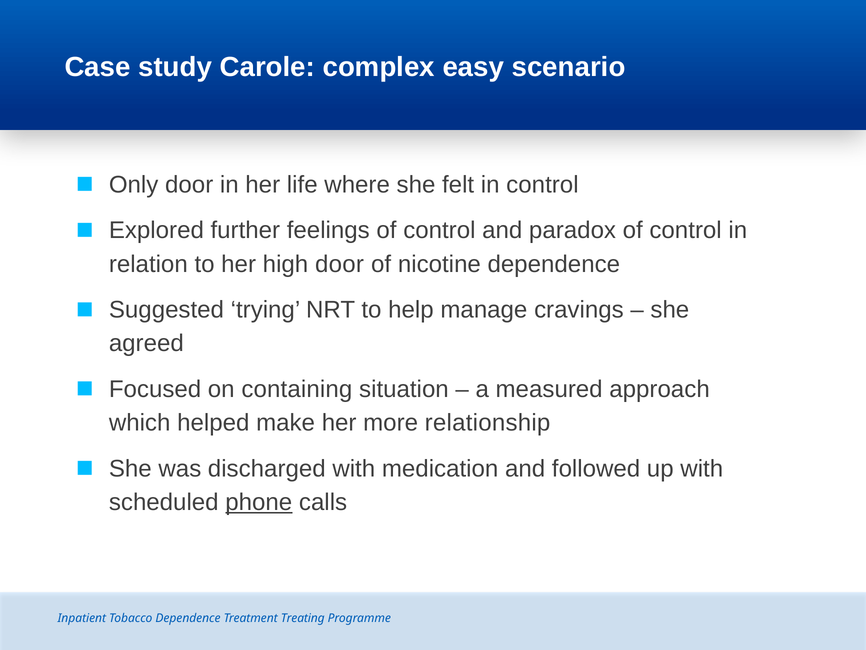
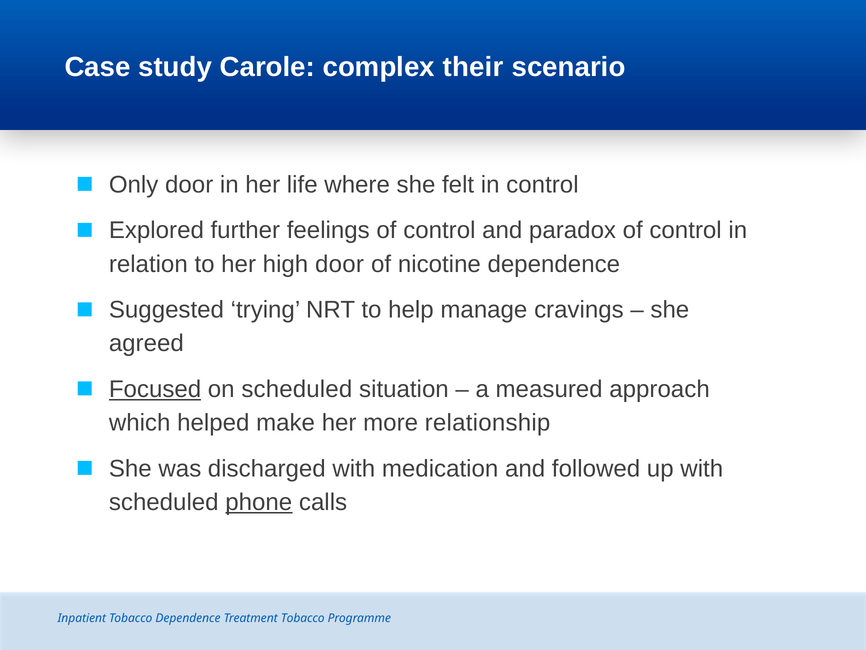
easy: easy -> their (473, 67)
Focused underline: none -> present (155, 389)
on containing: containing -> scheduled (297, 389)
Treatment Treating: Treating -> Tobacco (303, 618)
